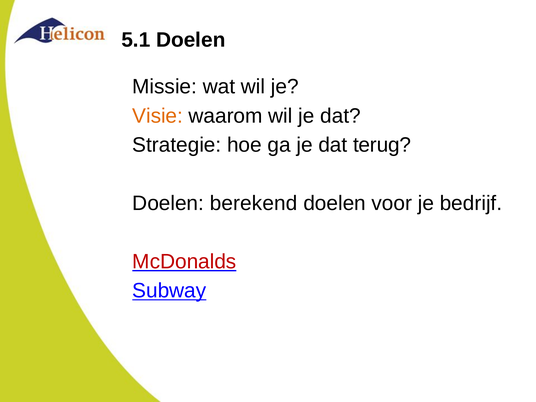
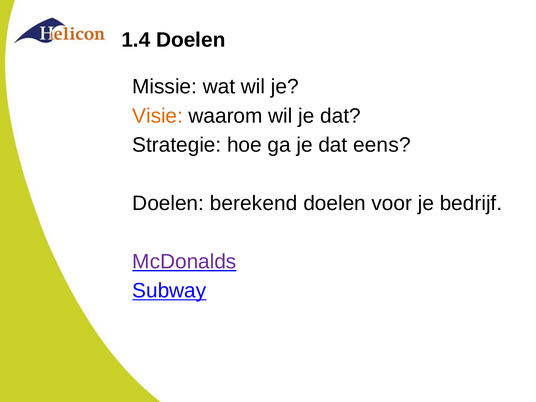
5.1: 5.1 -> 1.4 (136, 40)
terug: terug -> eens (382, 145)
McDonalds colour: red -> purple (184, 262)
